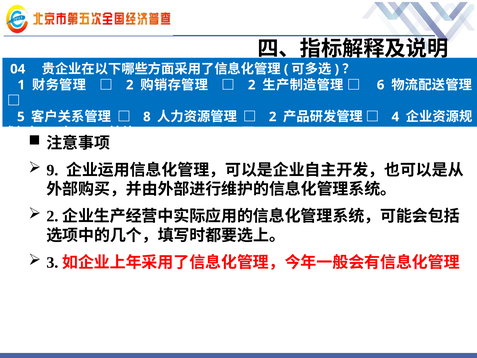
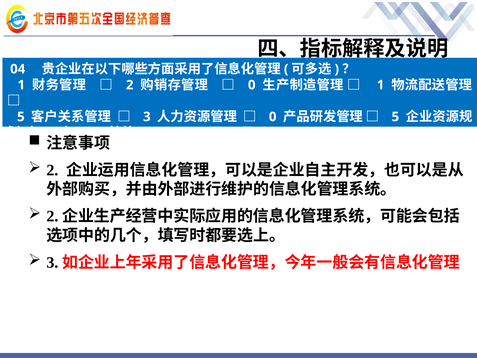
2: 2 -> 0 (252, 85)
6: 6 -> 1 (381, 85)
8: 8 -> 3 (147, 117)
2: 2 -> 0 (273, 117)
4: 4 -> 5 (395, 117)
9: 9 -> 2 (52, 170)
